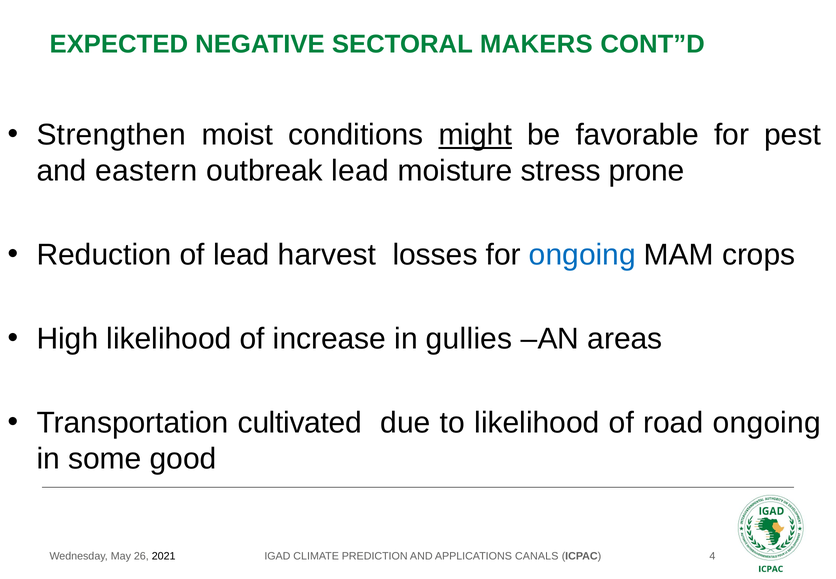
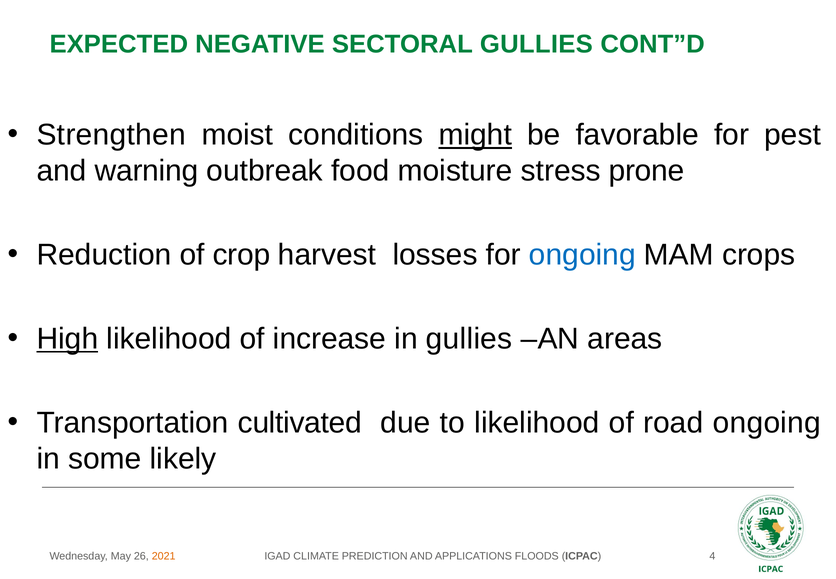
SECTORAL MAKERS: MAKERS -> GULLIES (536, 44)
eastern: eastern -> warning (147, 171)
outbreak lead: lead -> food (360, 171)
of lead: lead -> crop (241, 255)
High underline: none -> present (67, 339)
good: good -> likely (183, 459)
2021 colour: black -> orange (164, 556)
CANALS: CANALS -> FLOODS (537, 556)
